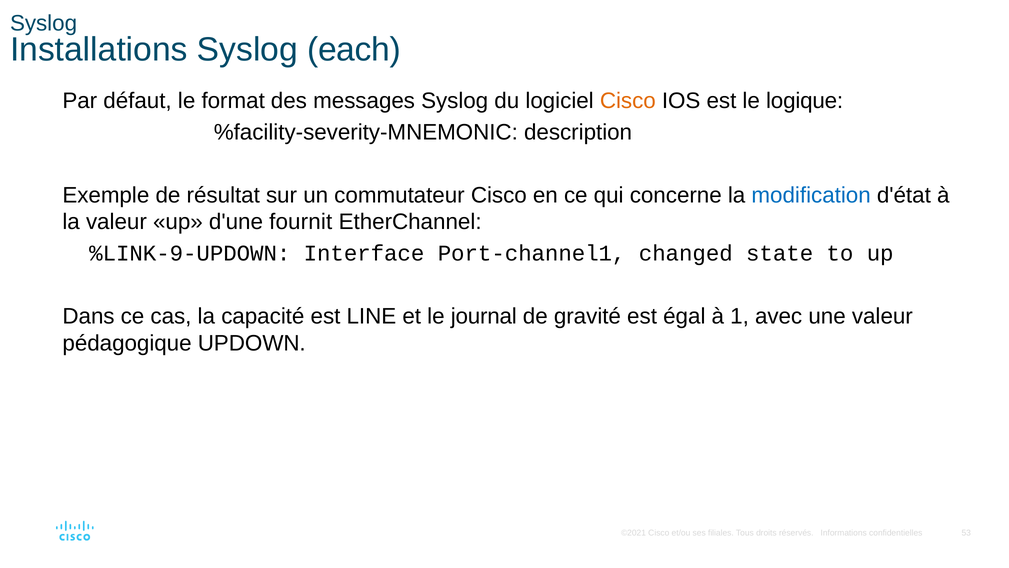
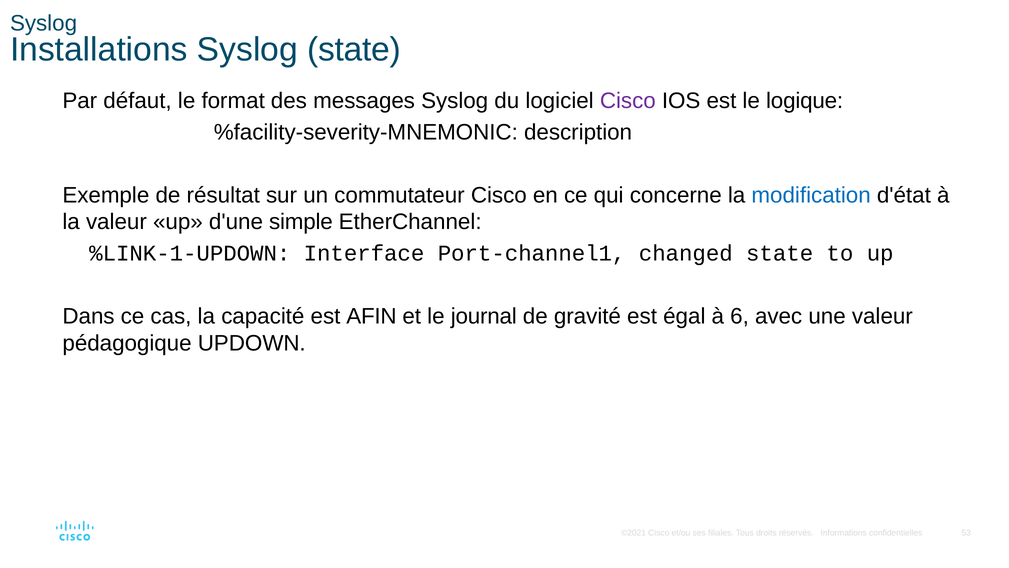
Syslog each: each -> state (354, 50)
Cisco colour: orange -> purple (628, 101)
fournit: fournit -> simple (301, 222)
%LINK-9-UPDOWN: %LINK-9-UPDOWN -> %LINK-1-UPDOWN (190, 253)
LINE: LINE -> AFIN (371, 316)
1: 1 -> 6 (740, 316)
